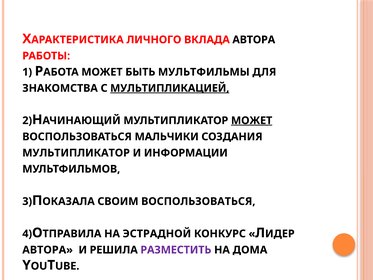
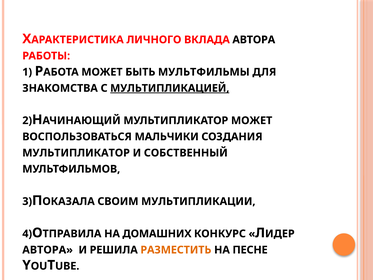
МОЖЕТ underline: present -> none (252, 120)
ИНФОРМАЦИИ: ИНФОРМАЦИИ -> СОБСТВЕННЫЙ (186, 153)
СВОИМ ВОСПОЛЬЗОВАТЬСЯ: ВОСПОЛЬЗОВАТЬСЯ -> МУЛЬТИПЛИКАЦИИ (198, 201)
ЭСТРАДНОЙ: ЭСТРАДНОЙ -> ДОМАШНИХ (157, 234)
РАЗМЕСТИТЬ colour: purple -> orange (176, 250)
ДОМА: ДОМА -> ПЕСНЕ (250, 250)
